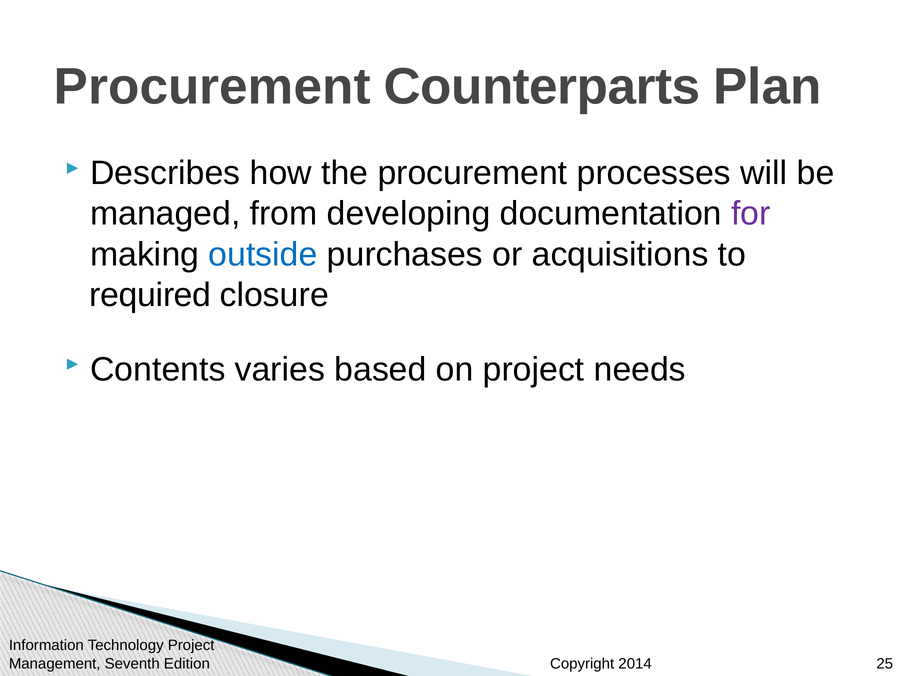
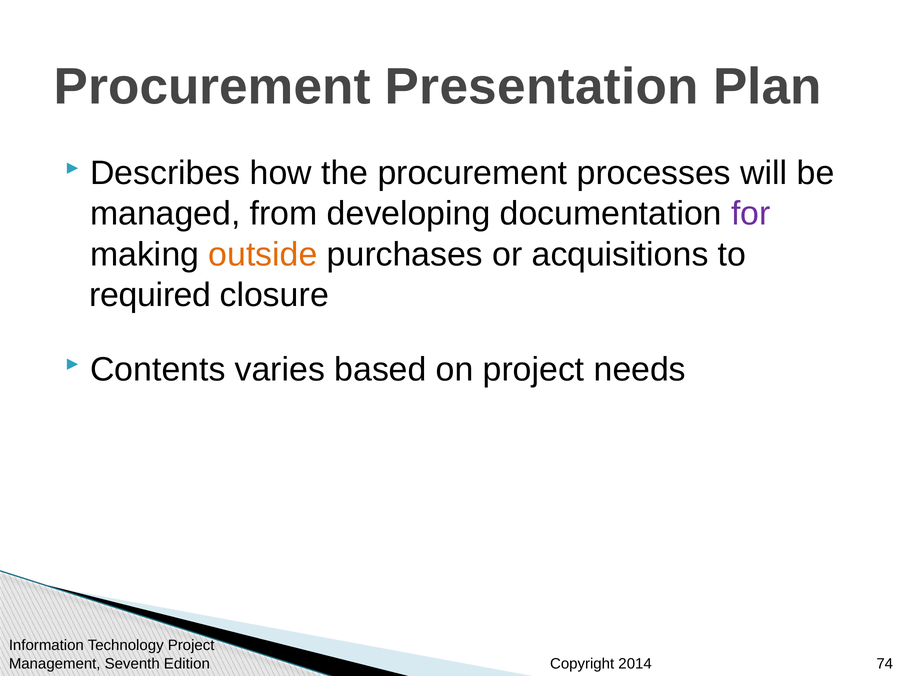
Counterparts: Counterparts -> Presentation (542, 87)
outside colour: blue -> orange (263, 255)
25: 25 -> 74 (885, 664)
